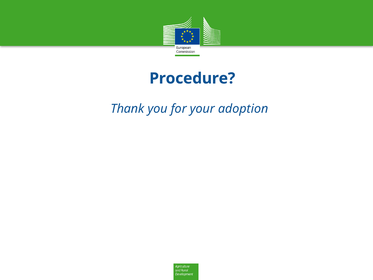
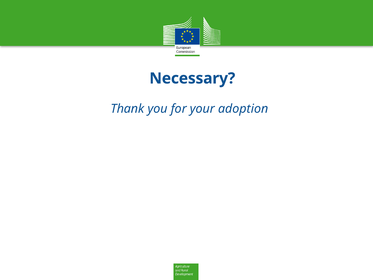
Procedure: Procedure -> Necessary (192, 78)
